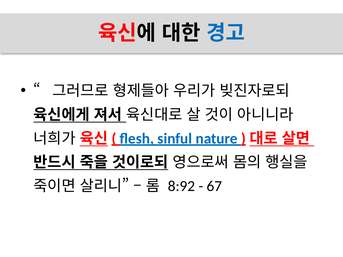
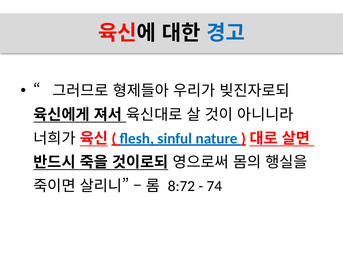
8:92: 8:92 -> 8:72 (182, 186)
67: 67 -> 74 (214, 186)
